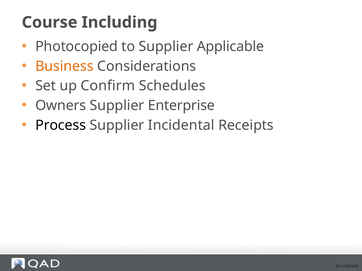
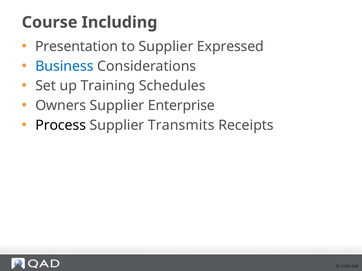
Photocopied: Photocopied -> Presentation (77, 47)
Applicable: Applicable -> Expressed (230, 47)
Business colour: orange -> blue (64, 66)
Confirm: Confirm -> Training (108, 86)
Incidental: Incidental -> Transmits (181, 125)
